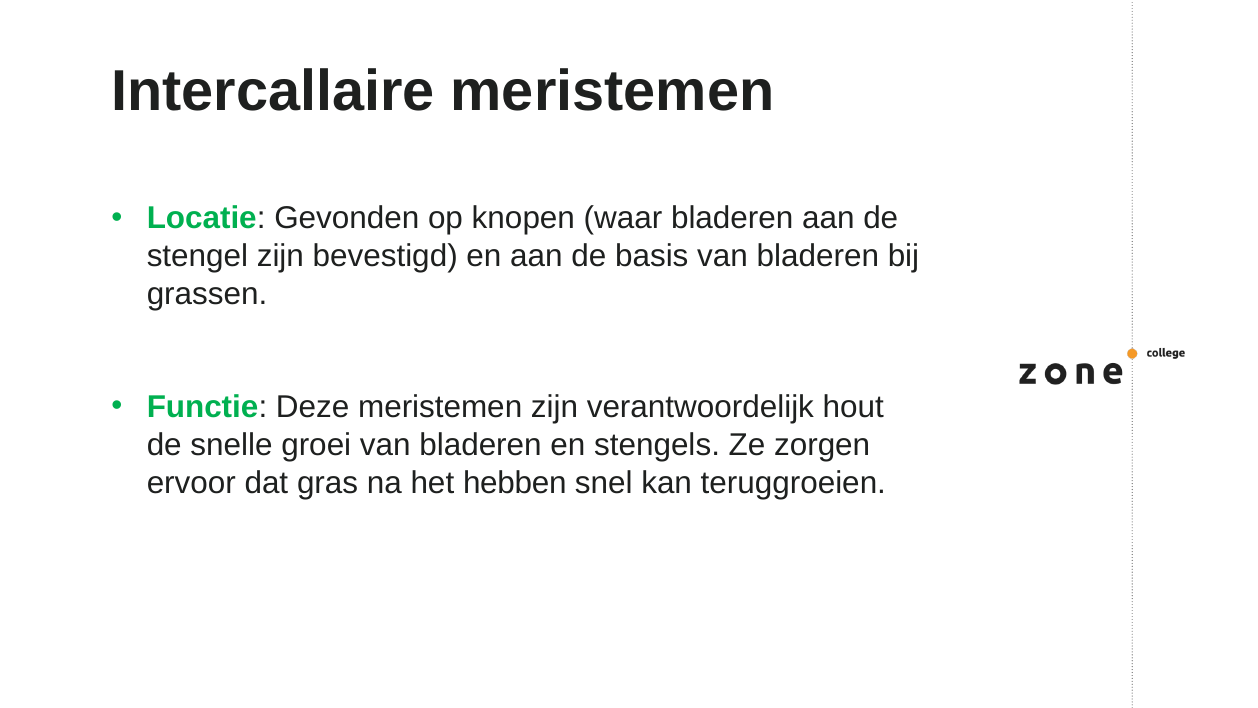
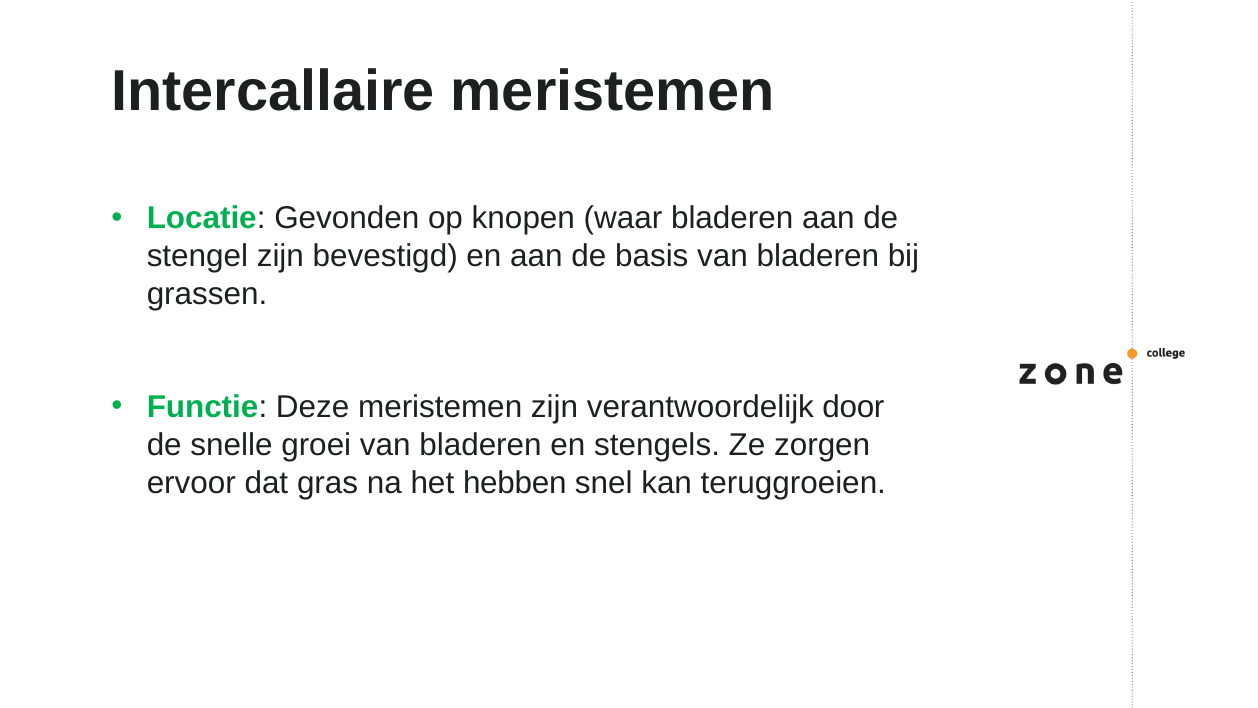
hout: hout -> door (853, 407)
